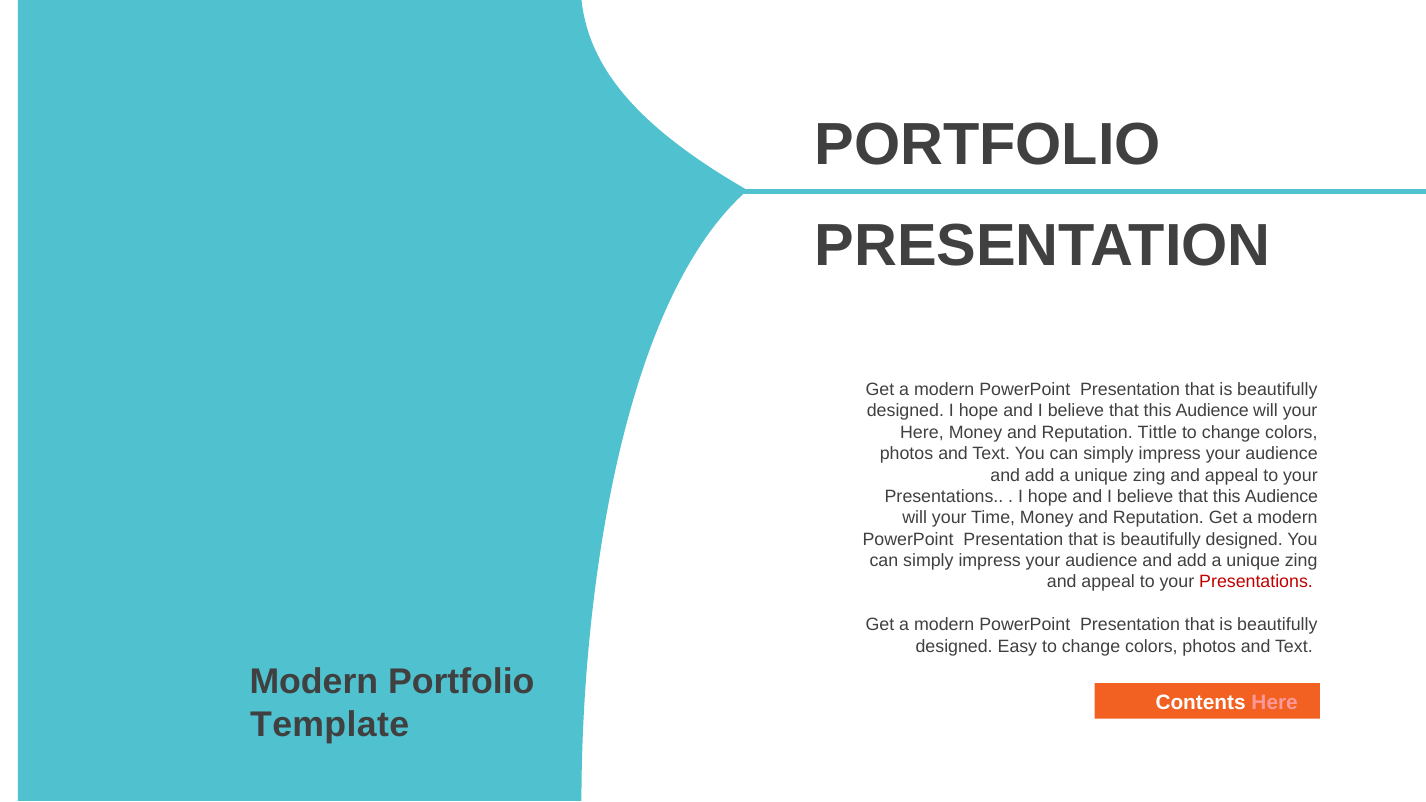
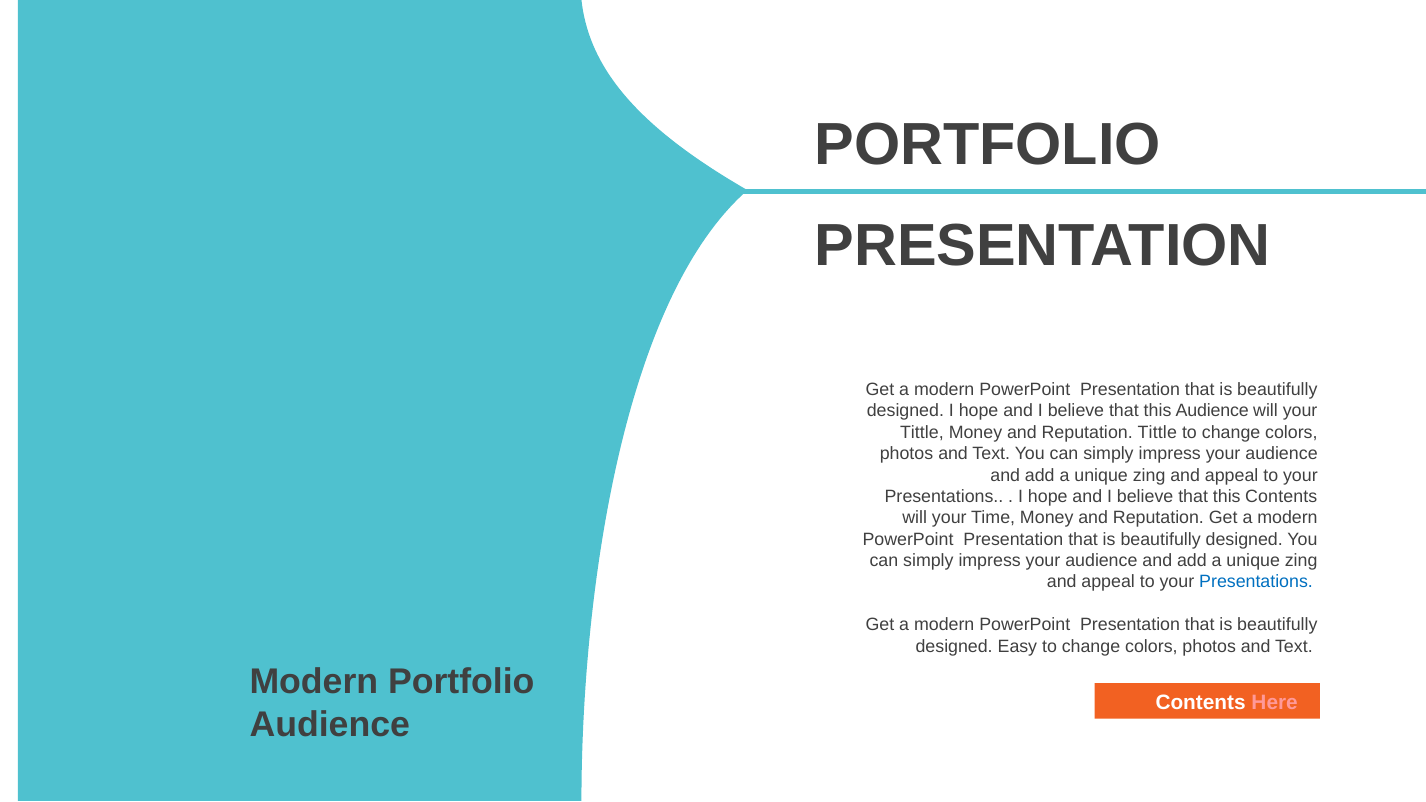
Here: Here -> Tittle (922, 432)
Audience: Audience -> Contents (1281, 497)
Presentations colour: red -> blue (1256, 582)
Template: Template -> Audience (330, 725)
